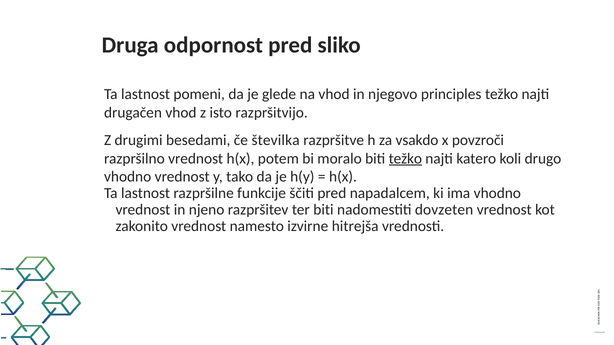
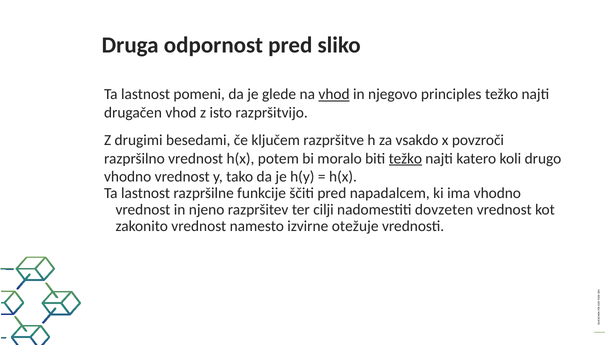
vhod underline: none -> present (334, 94)
številka: številka -> ključem (276, 140)
ter biti: biti -> cilji (324, 210)
hitrejša: hitrejša -> otežuje (355, 227)
